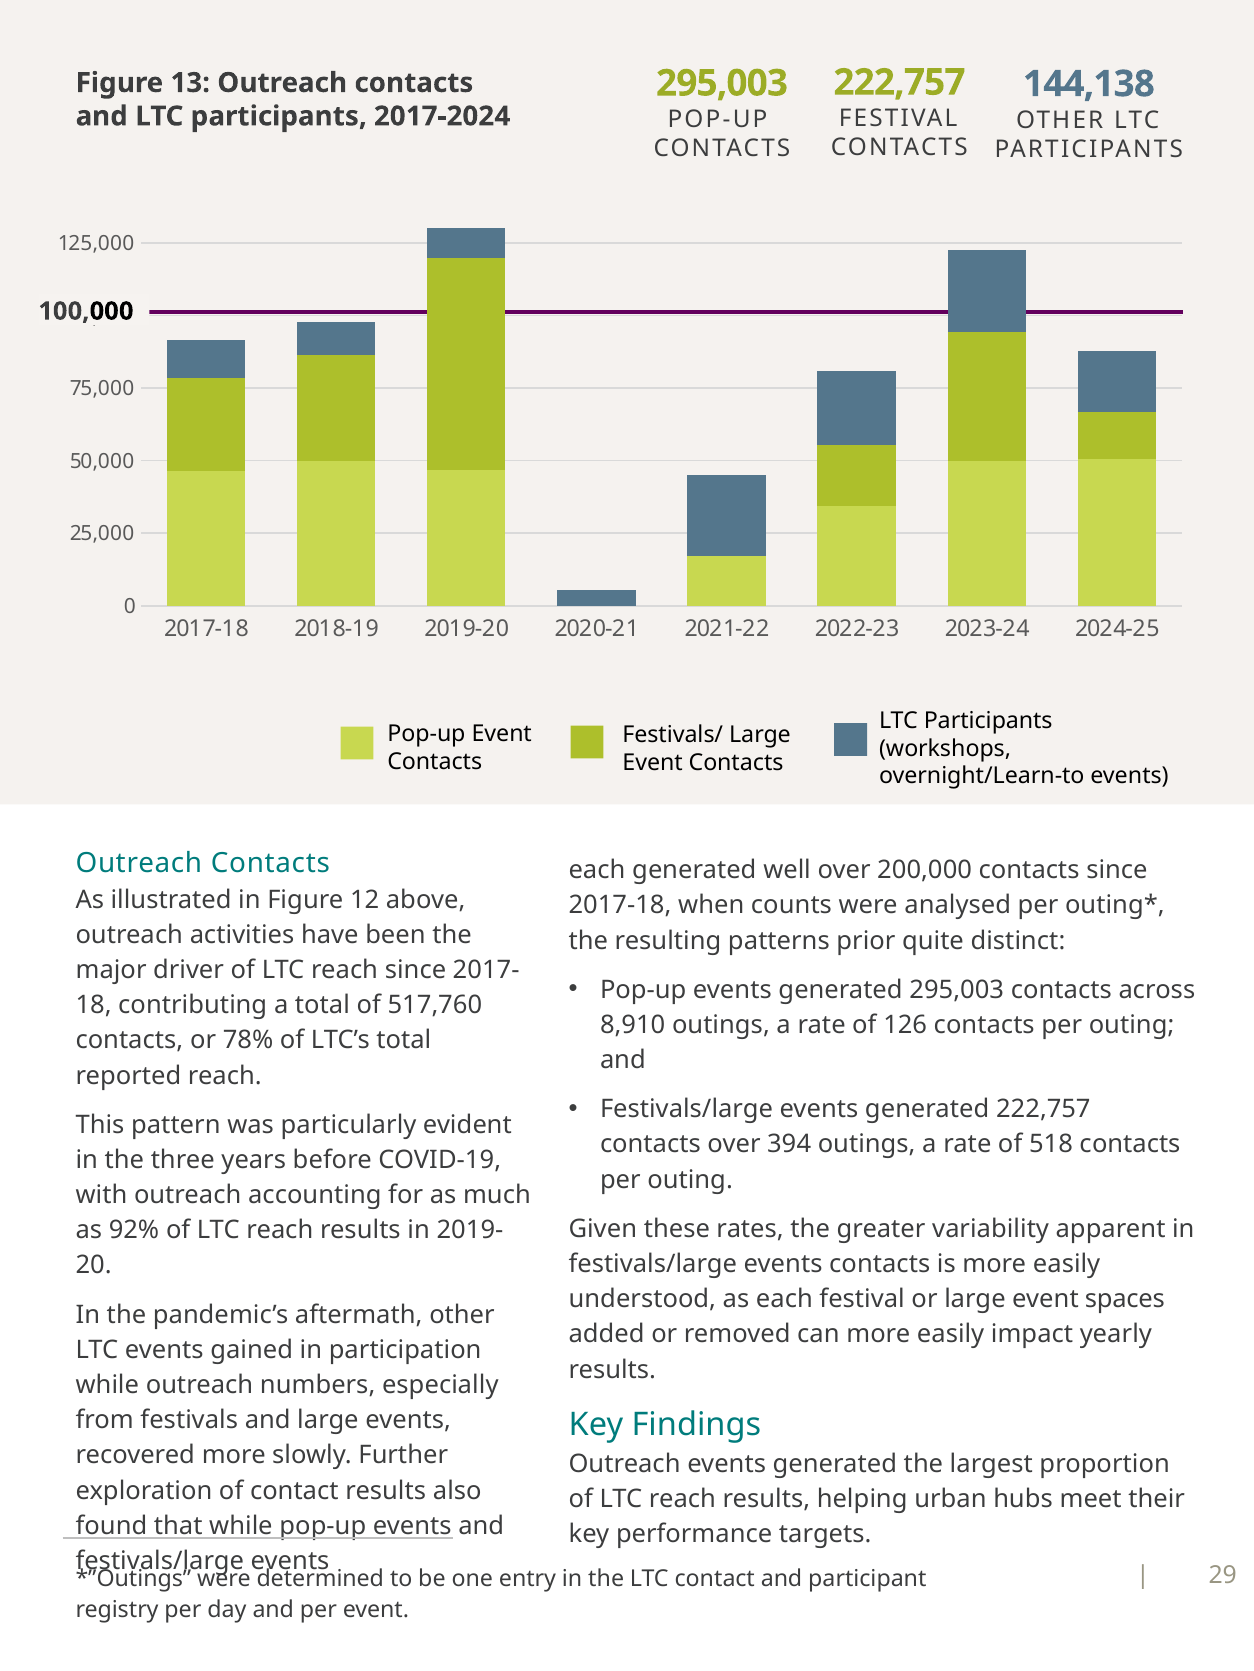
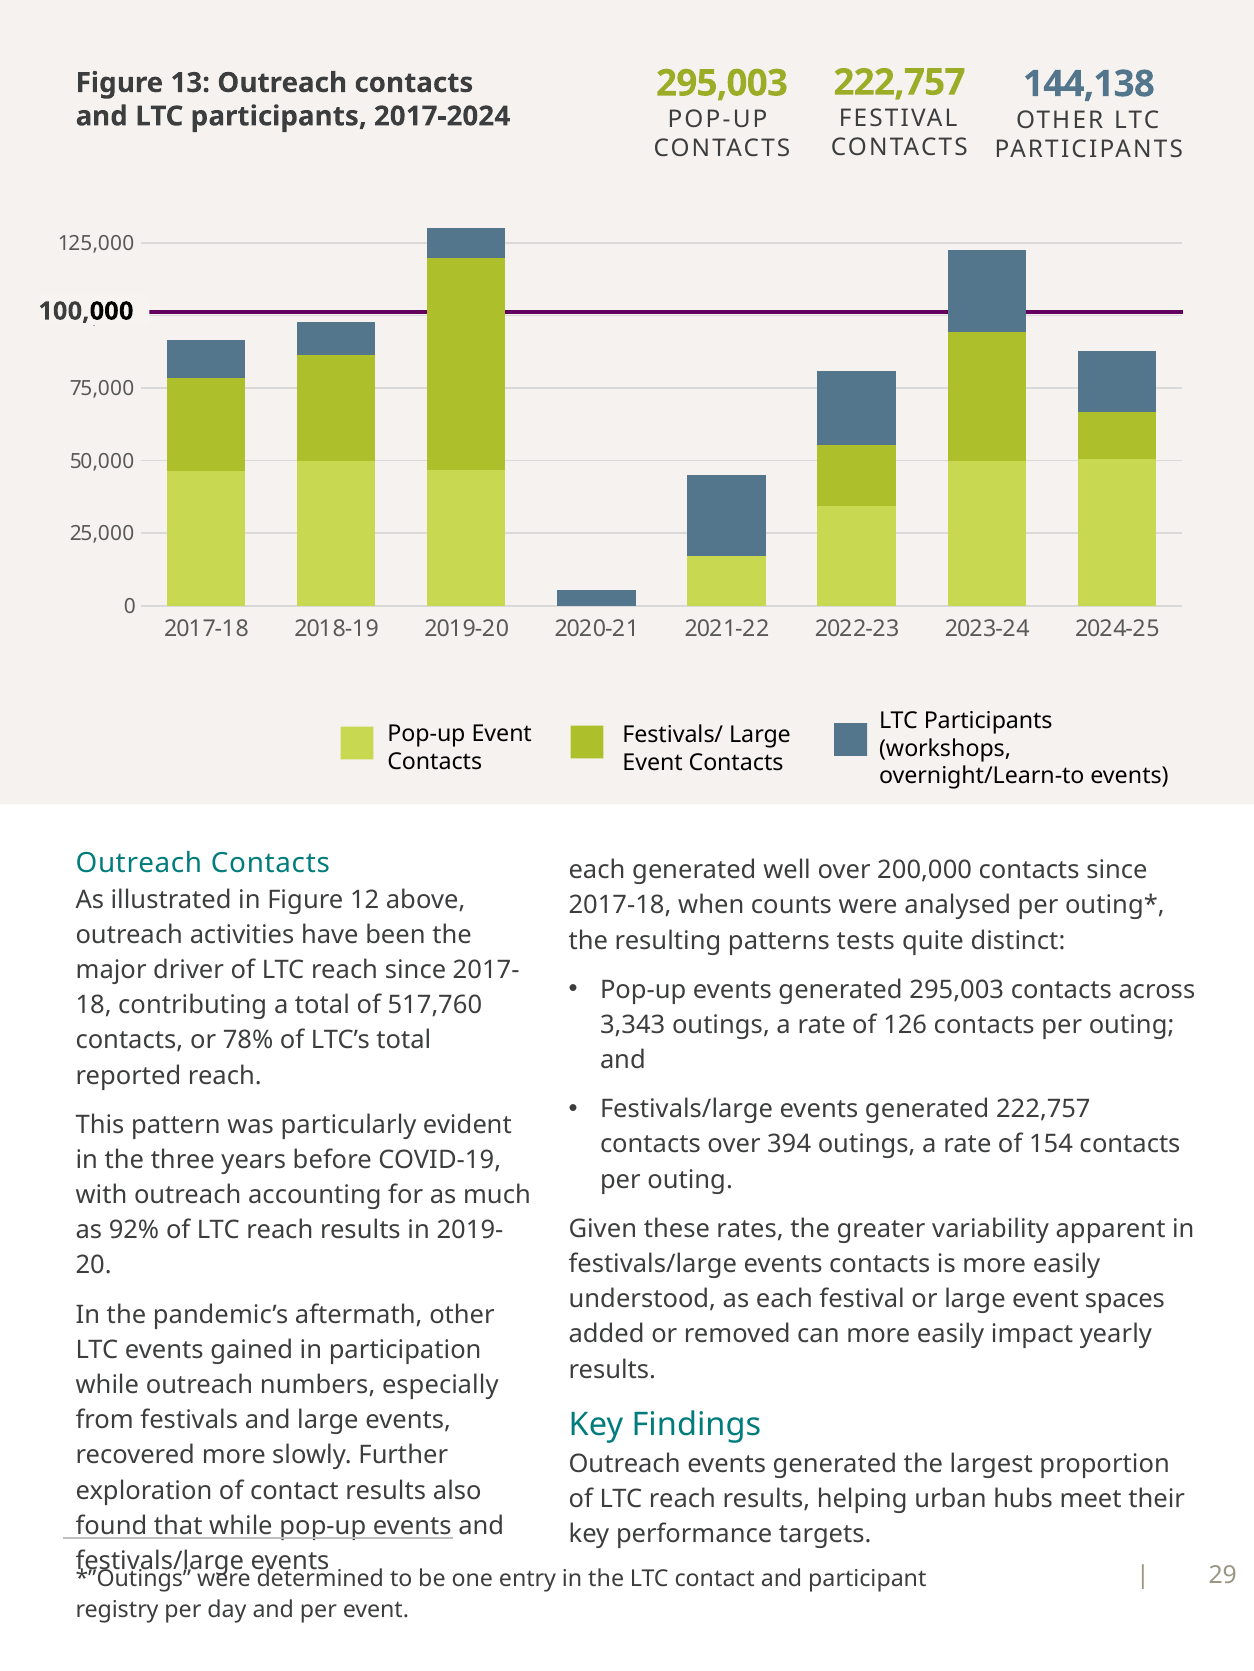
prior: prior -> tests (866, 941)
8,910: 8,910 -> 3,343 (633, 1026)
518: 518 -> 154 (1051, 1145)
